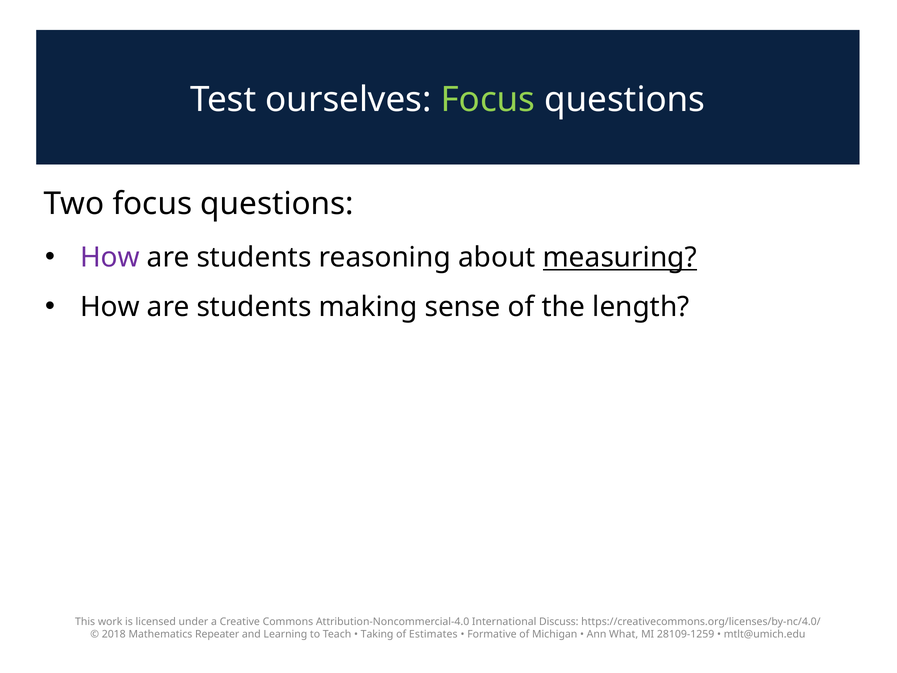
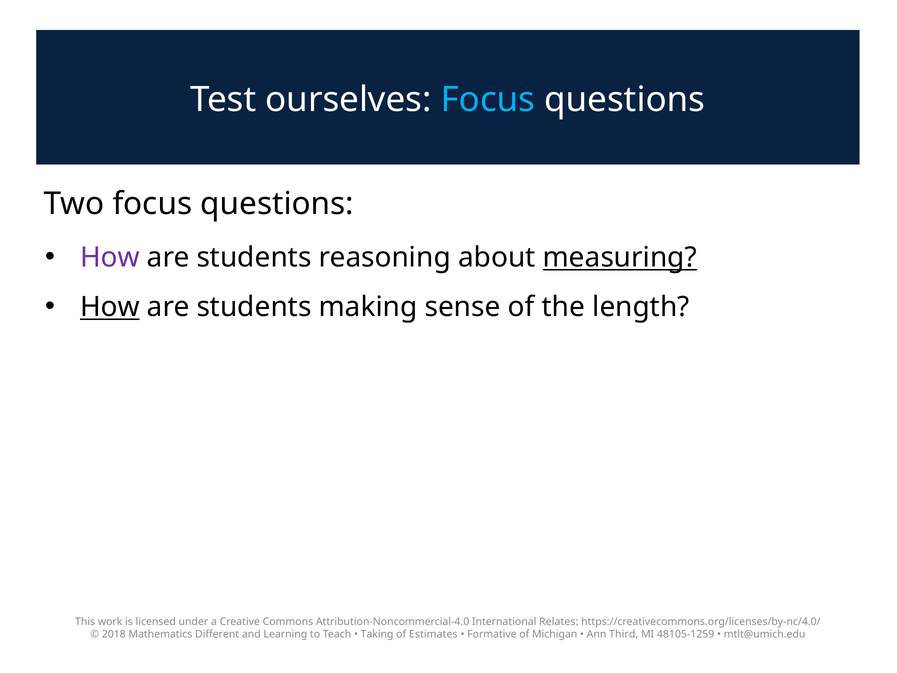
Focus colour: light green -> light blue (488, 100)
How underline: none -> present (110, 307)
Discuss: Discuss -> Relates (559, 622)
Repeater: Repeater -> Different (217, 634)
What: What -> Third (624, 634)
28109-1259: 28109-1259 -> 48105-1259 (686, 634)
